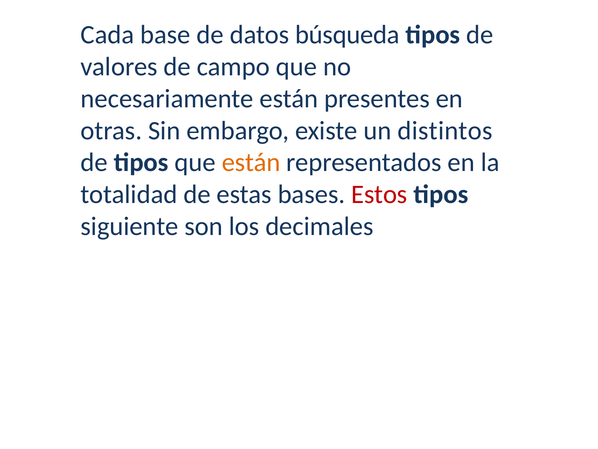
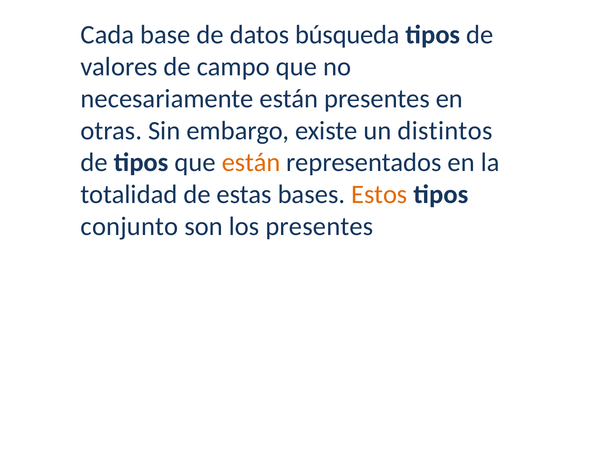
Estos colour: red -> orange (379, 194)
siguiente: siguiente -> conjunto (129, 226)
los decimales: decimales -> presentes (319, 226)
